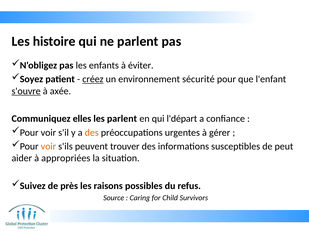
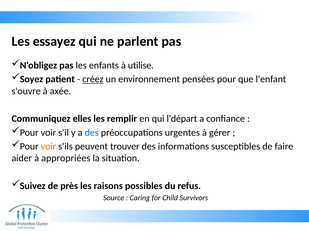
histoire: histoire -> essayez (54, 41)
éviter: éviter -> utilise (141, 66)
sécurité: sécurité -> pensées (198, 80)
s'ouvre underline: present -> none (26, 91)
les parlent: parlent -> remplir (122, 119)
des colour: orange -> blue (92, 133)
peut: peut -> faire (284, 147)
